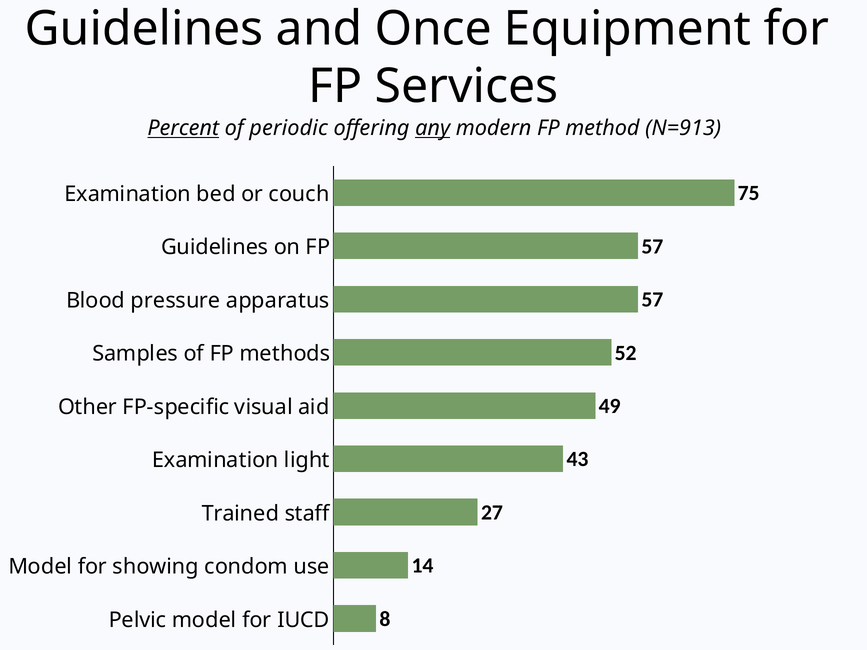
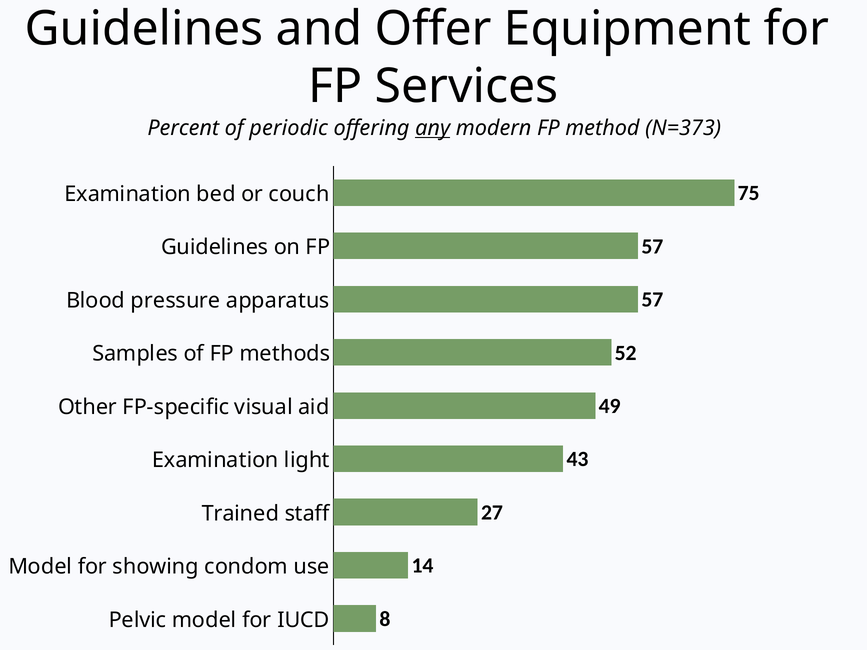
Once: Once -> Offer (433, 29)
Percent underline: present -> none (183, 128)
N=913: N=913 -> N=373 (683, 128)
